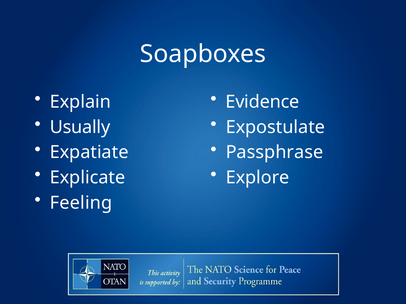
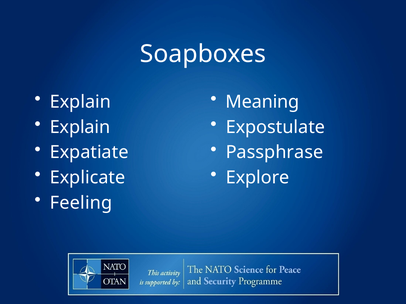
Evidence: Evidence -> Meaning (262, 102)
Usually: Usually -> Explain (80, 127)
